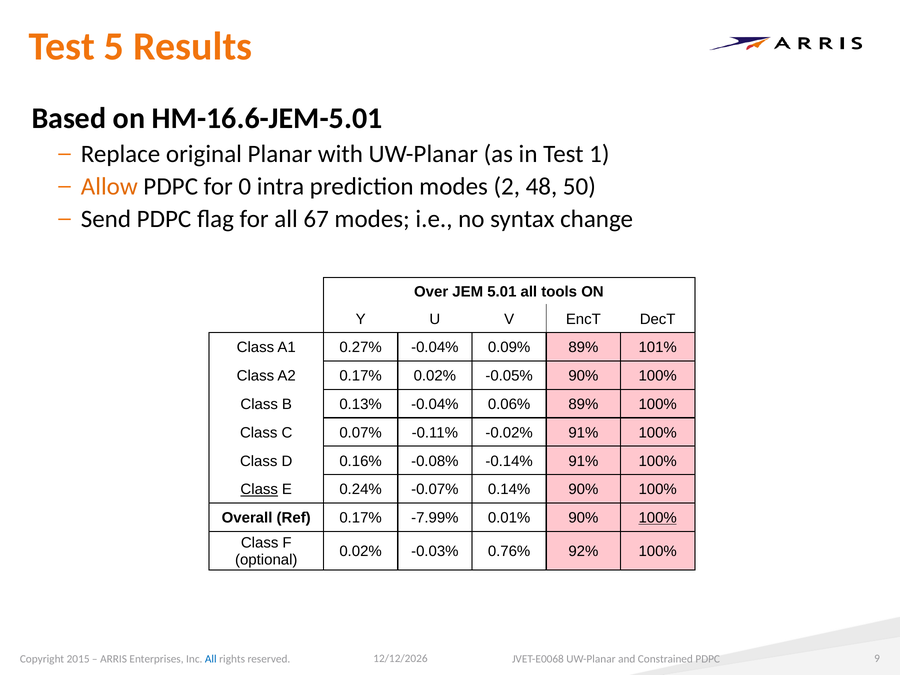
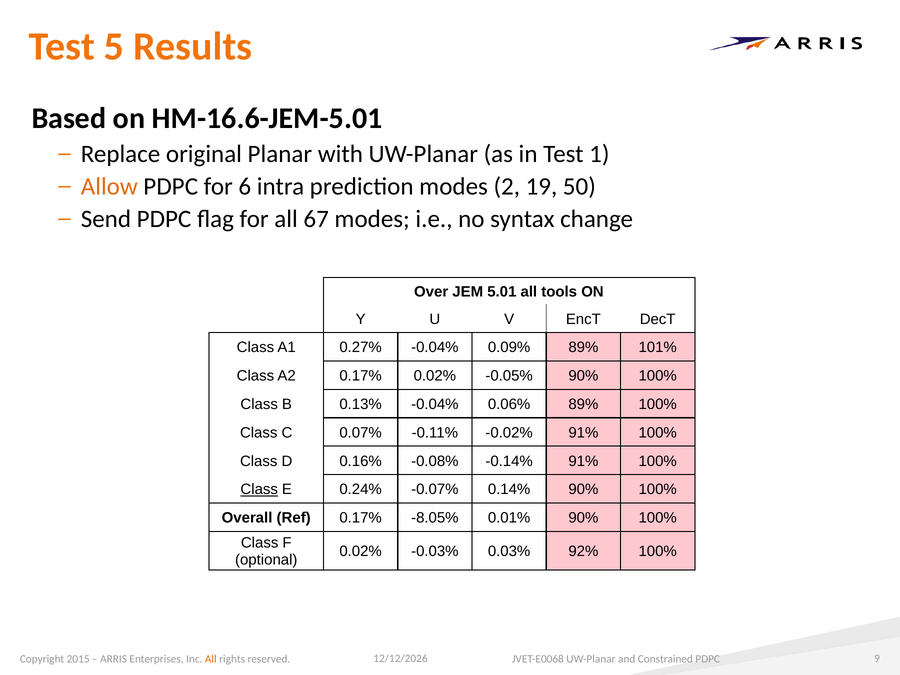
0: 0 -> 6 (245, 186)
48: 48 -> 19 (541, 186)
-7.99%: -7.99% -> -8.05% (435, 518)
100% underline: present -> none (658, 518)
0.76%: 0.76% -> 0.03% (509, 551)
All colour: blue -> orange (211, 659)
